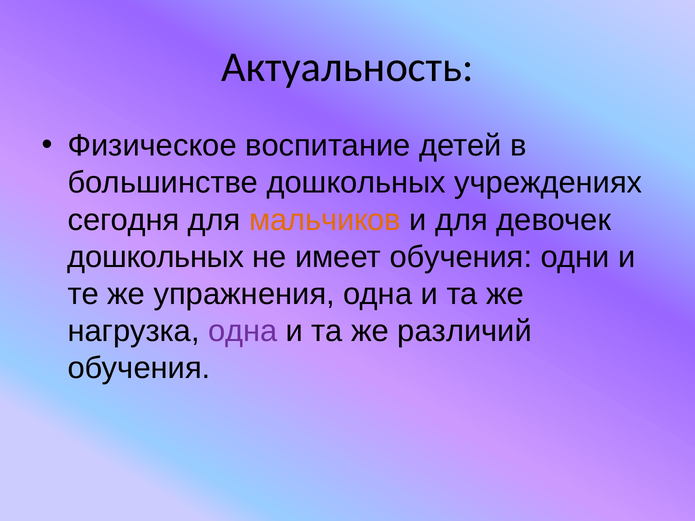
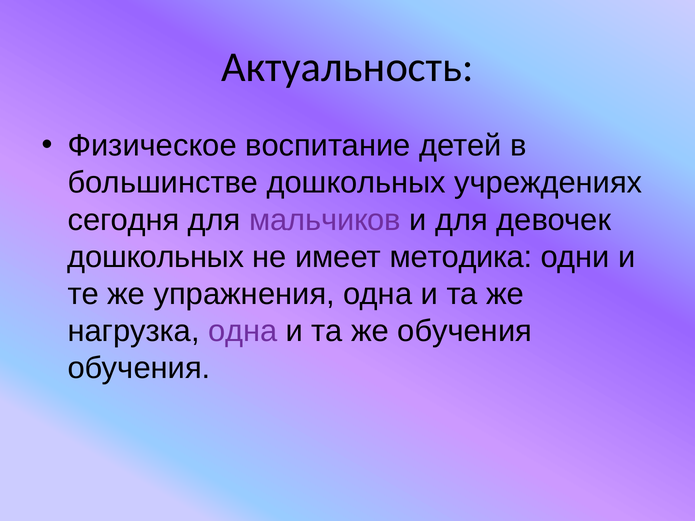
мальчиков colour: orange -> purple (325, 220)
имеет обучения: обучения -> методика (461, 257)
же различий: различий -> обучения (465, 331)
